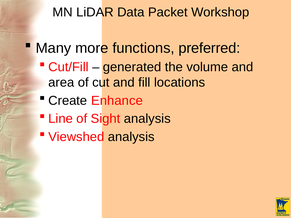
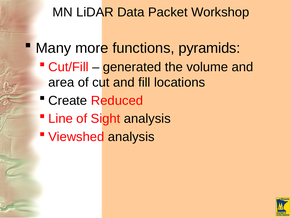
preferred: preferred -> pyramids (209, 48)
Enhance: Enhance -> Reduced (117, 101)
